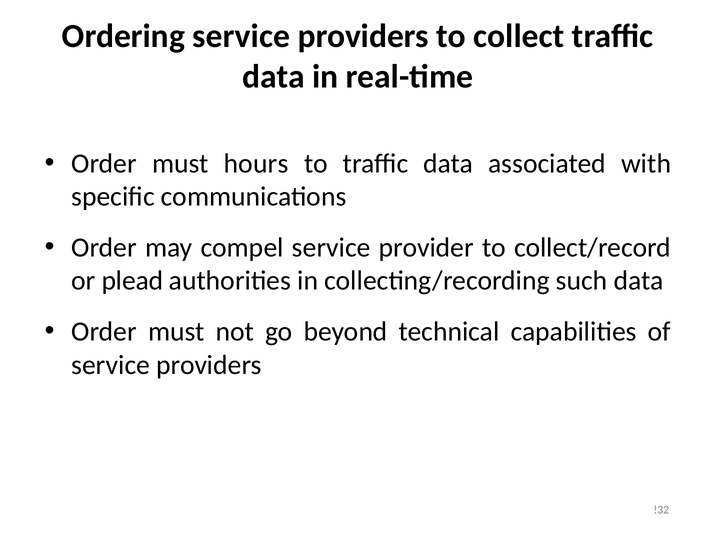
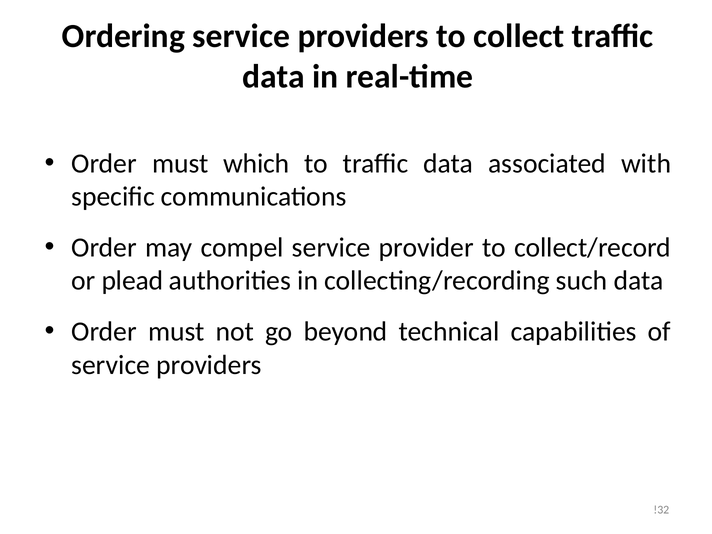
hours: hours -> which (256, 163)
